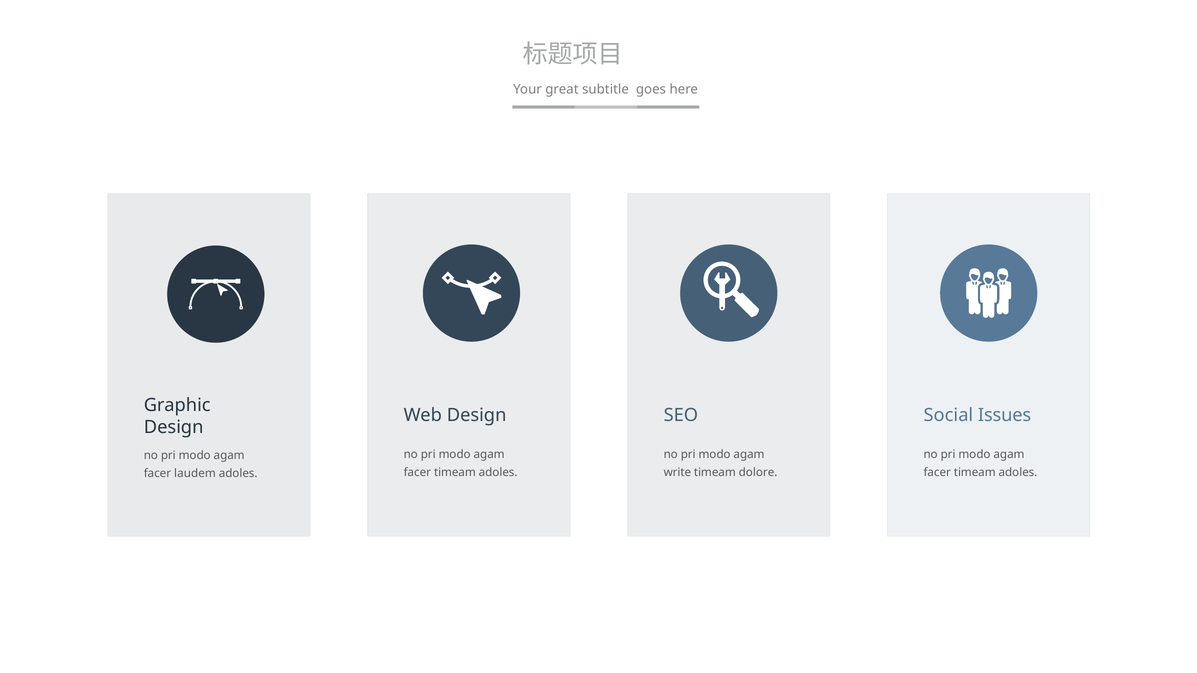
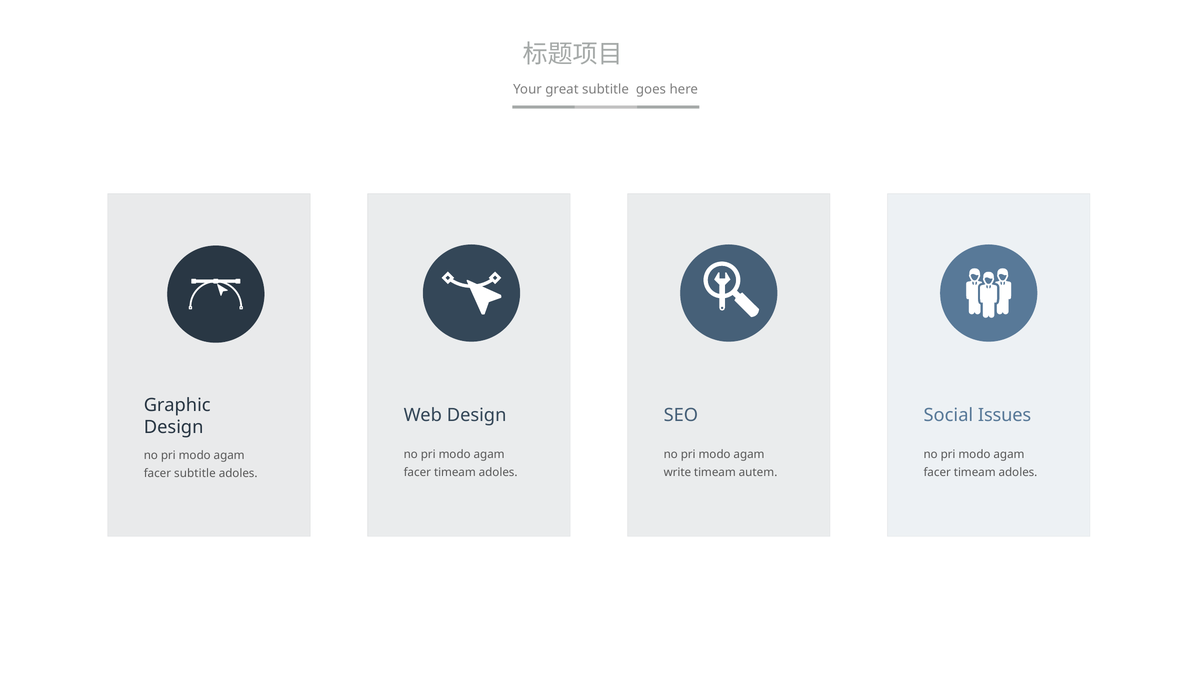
dolore: dolore -> autem (758, 473)
facer laudem: laudem -> subtitle (195, 474)
